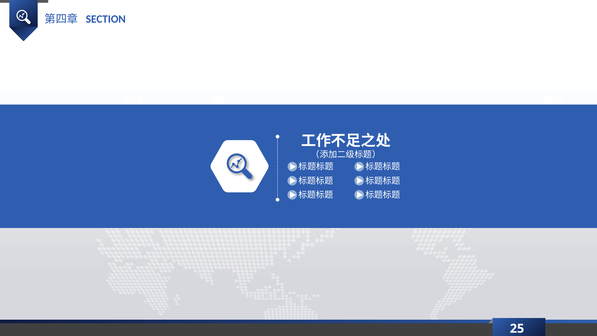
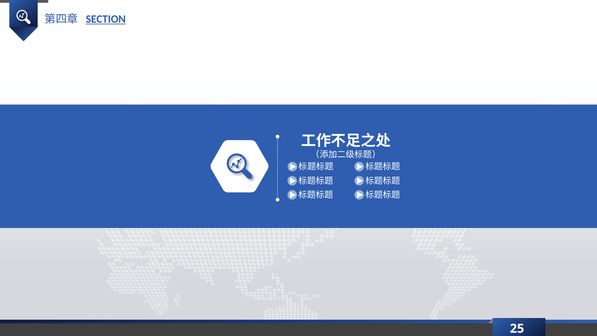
SECTION underline: none -> present (106, 19)
